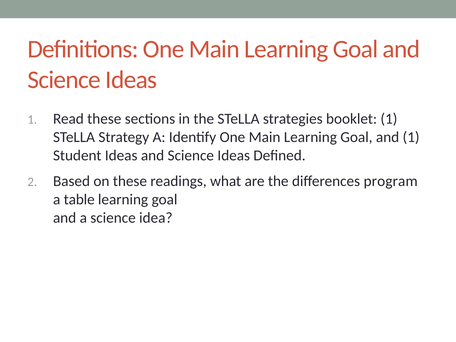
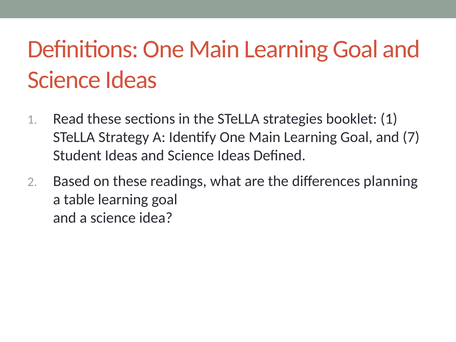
and 1: 1 -> 7 (411, 137)
program: program -> planning (391, 181)
